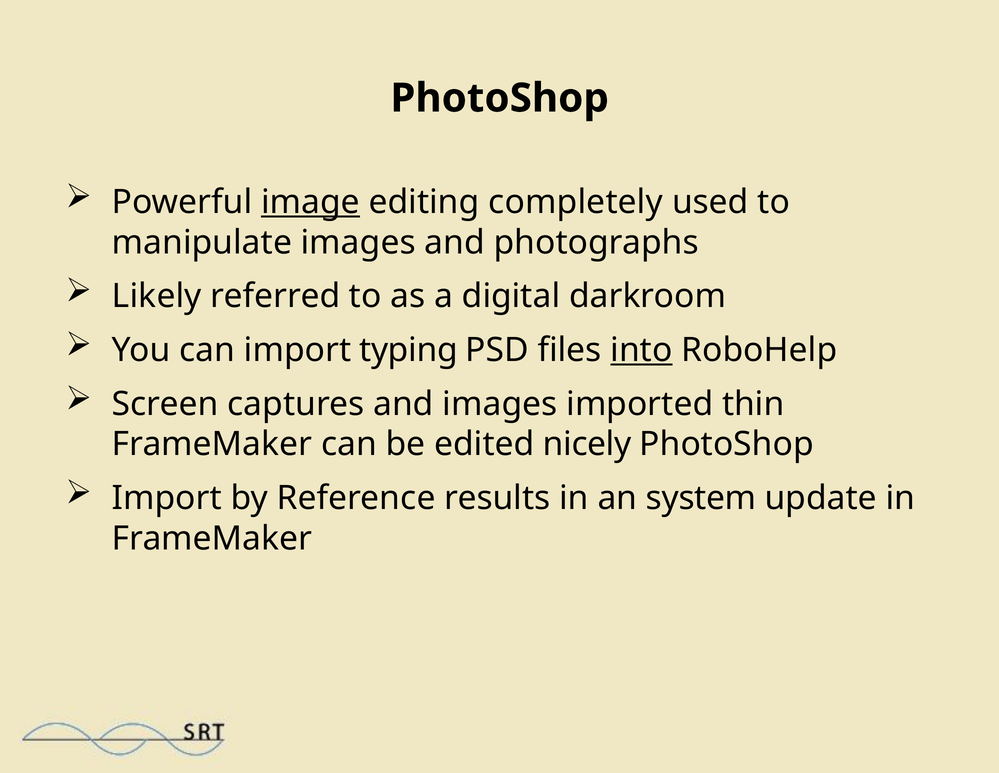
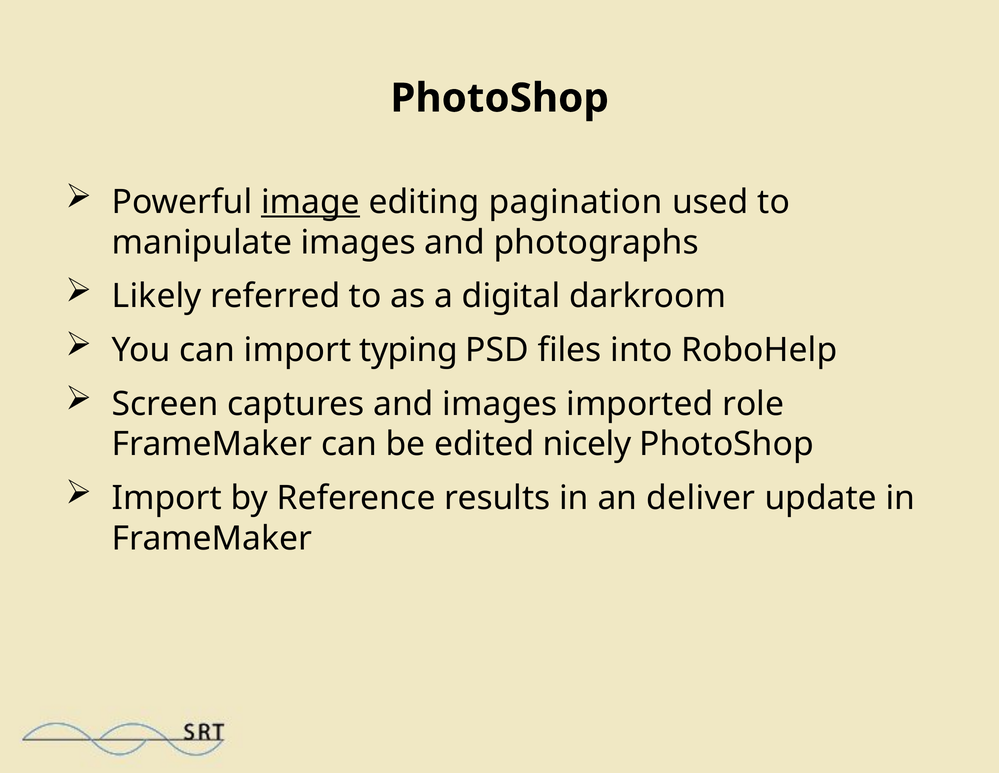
completely: completely -> pagination (576, 202)
into underline: present -> none (641, 350)
thin: thin -> role (753, 404)
system: system -> deliver (701, 498)
